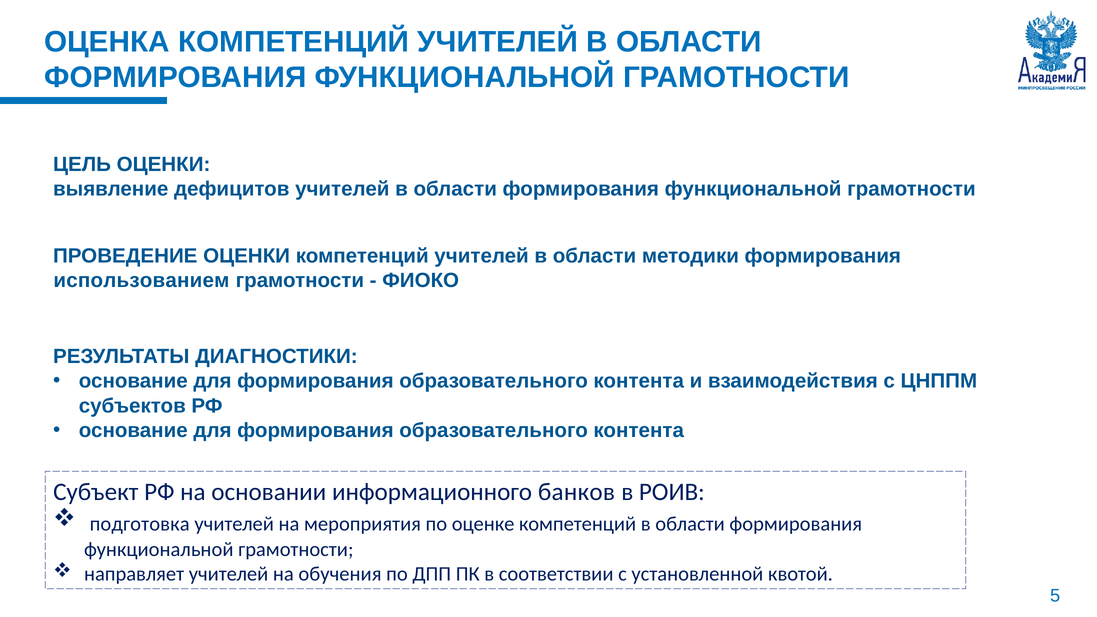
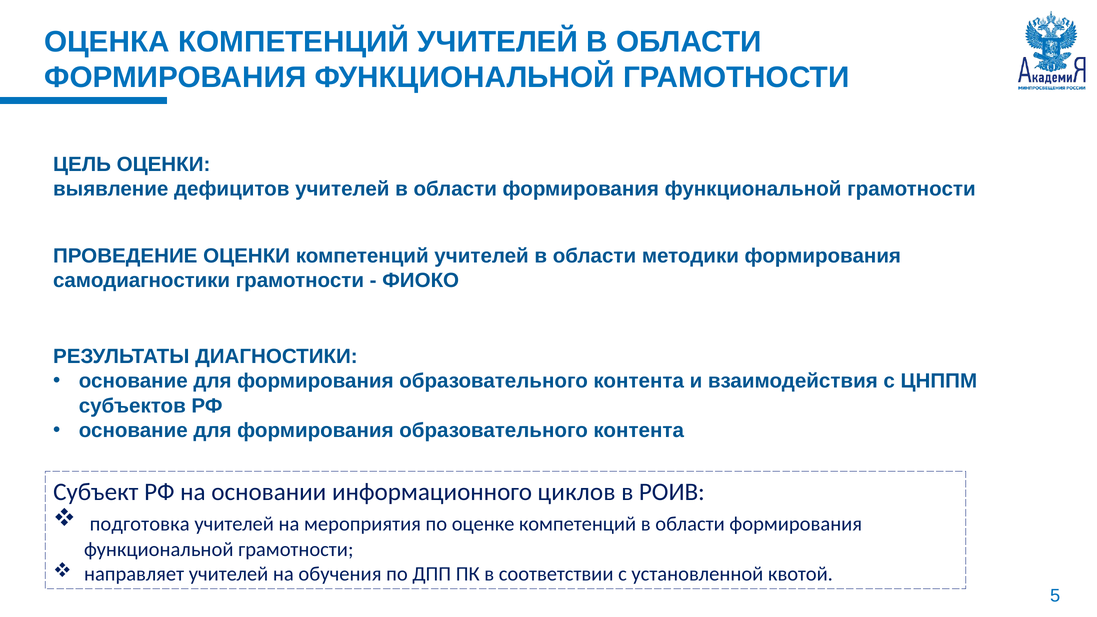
использованием: использованием -> самодиагностики (142, 281)
банков: банков -> циклов (577, 492)
